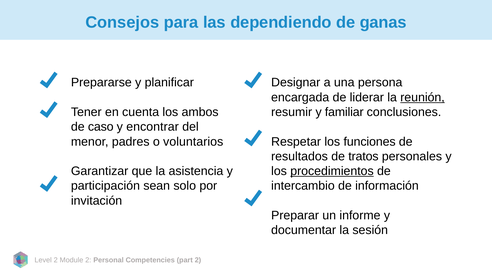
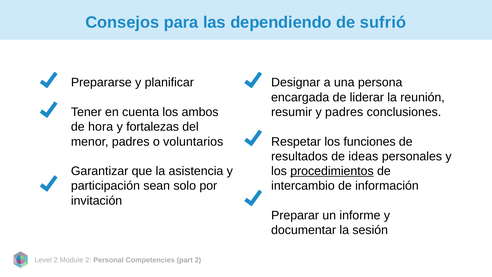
ganas: ganas -> sufrió (383, 22)
reunión underline: present -> none (423, 97)
y familiar: familiar -> padres (344, 112)
caso: caso -> hora (101, 127)
encontrar: encontrar -> fortalezas (153, 127)
tratos: tratos -> ideas (363, 156)
